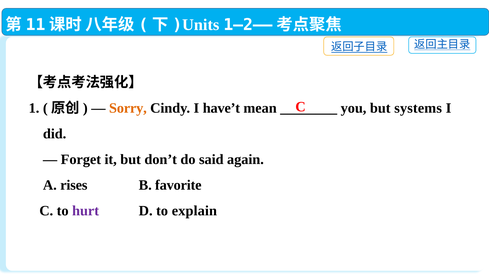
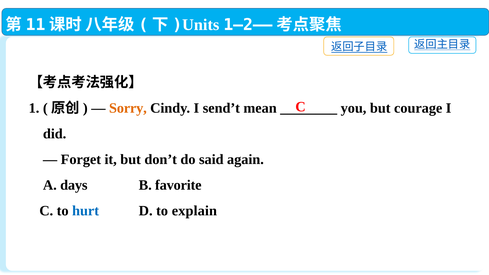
have’t: have’t -> send’t (221, 108)
systems: systems -> courage (418, 108)
rises: rises -> days (74, 185)
hurt colour: purple -> blue (86, 211)
